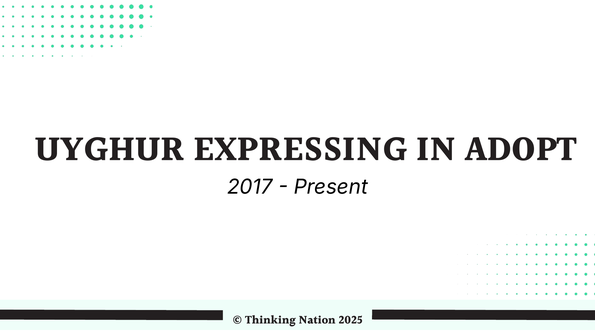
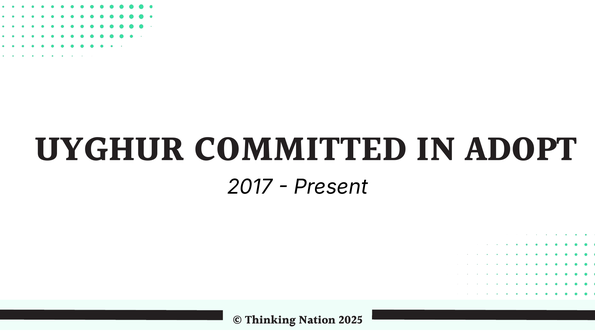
EXPRESSING: EXPRESSING -> COMMITTED (300, 151)
